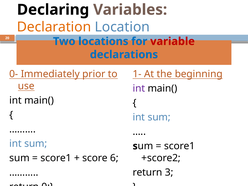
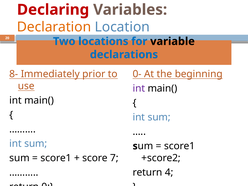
Declaring colour: black -> red (53, 10)
variable colour: red -> black (173, 41)
0-: 0- -> 8- (14, 74)
1-: 1- -> 0- (137, 74)
6: 6 -> 7 (114, 158)
3: 3 -> 4 (169, 172)
